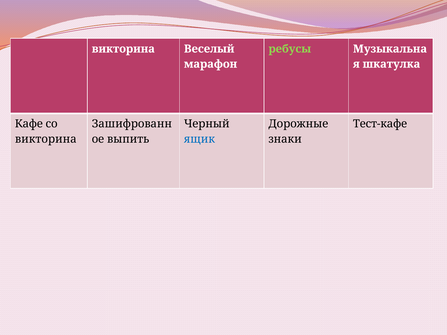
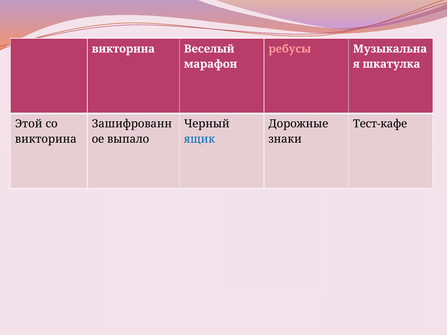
ребусы colour: light green -> pink (290, 49)
Кафе: Кафе -> Этой (29, 124)
выпить: выпить -> выпало (128, 139)
